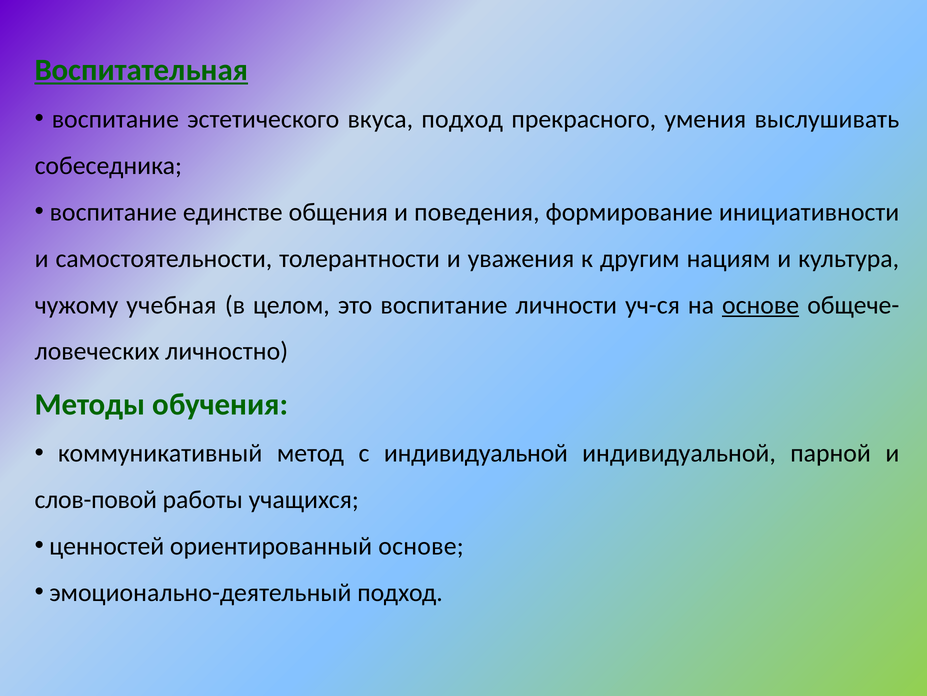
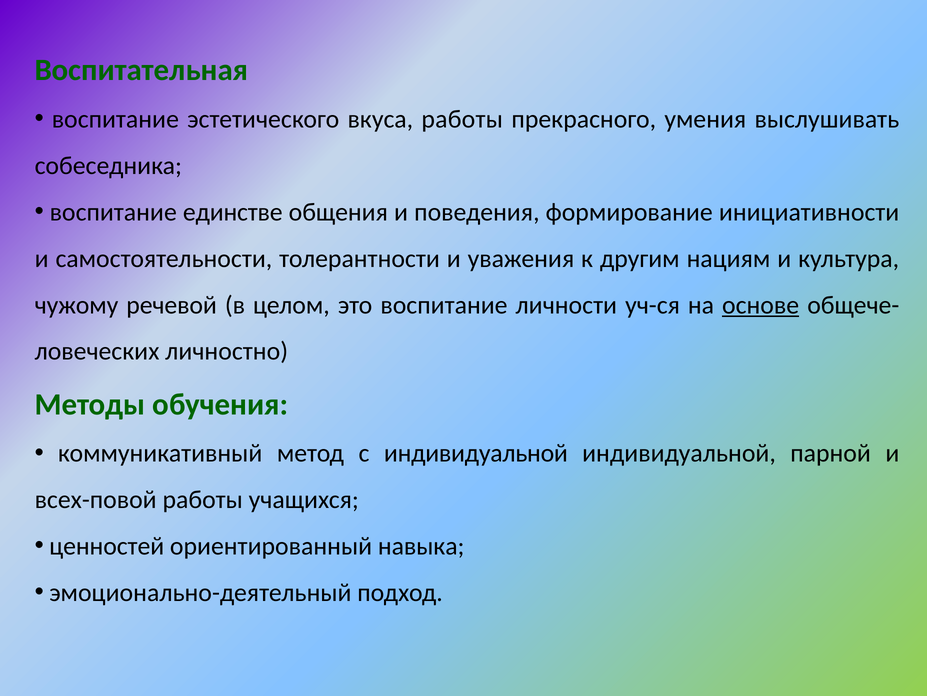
Воспитательная underline: present -> none (141, 70)
вкуса подход: подход -> работы (462, 119)
учебная: учебная -> речевой (172, 305)
слов-повой: слов-повой -> всех-повой (96, 499)
ориентированный основе: основе -> навыка (421, 546)
